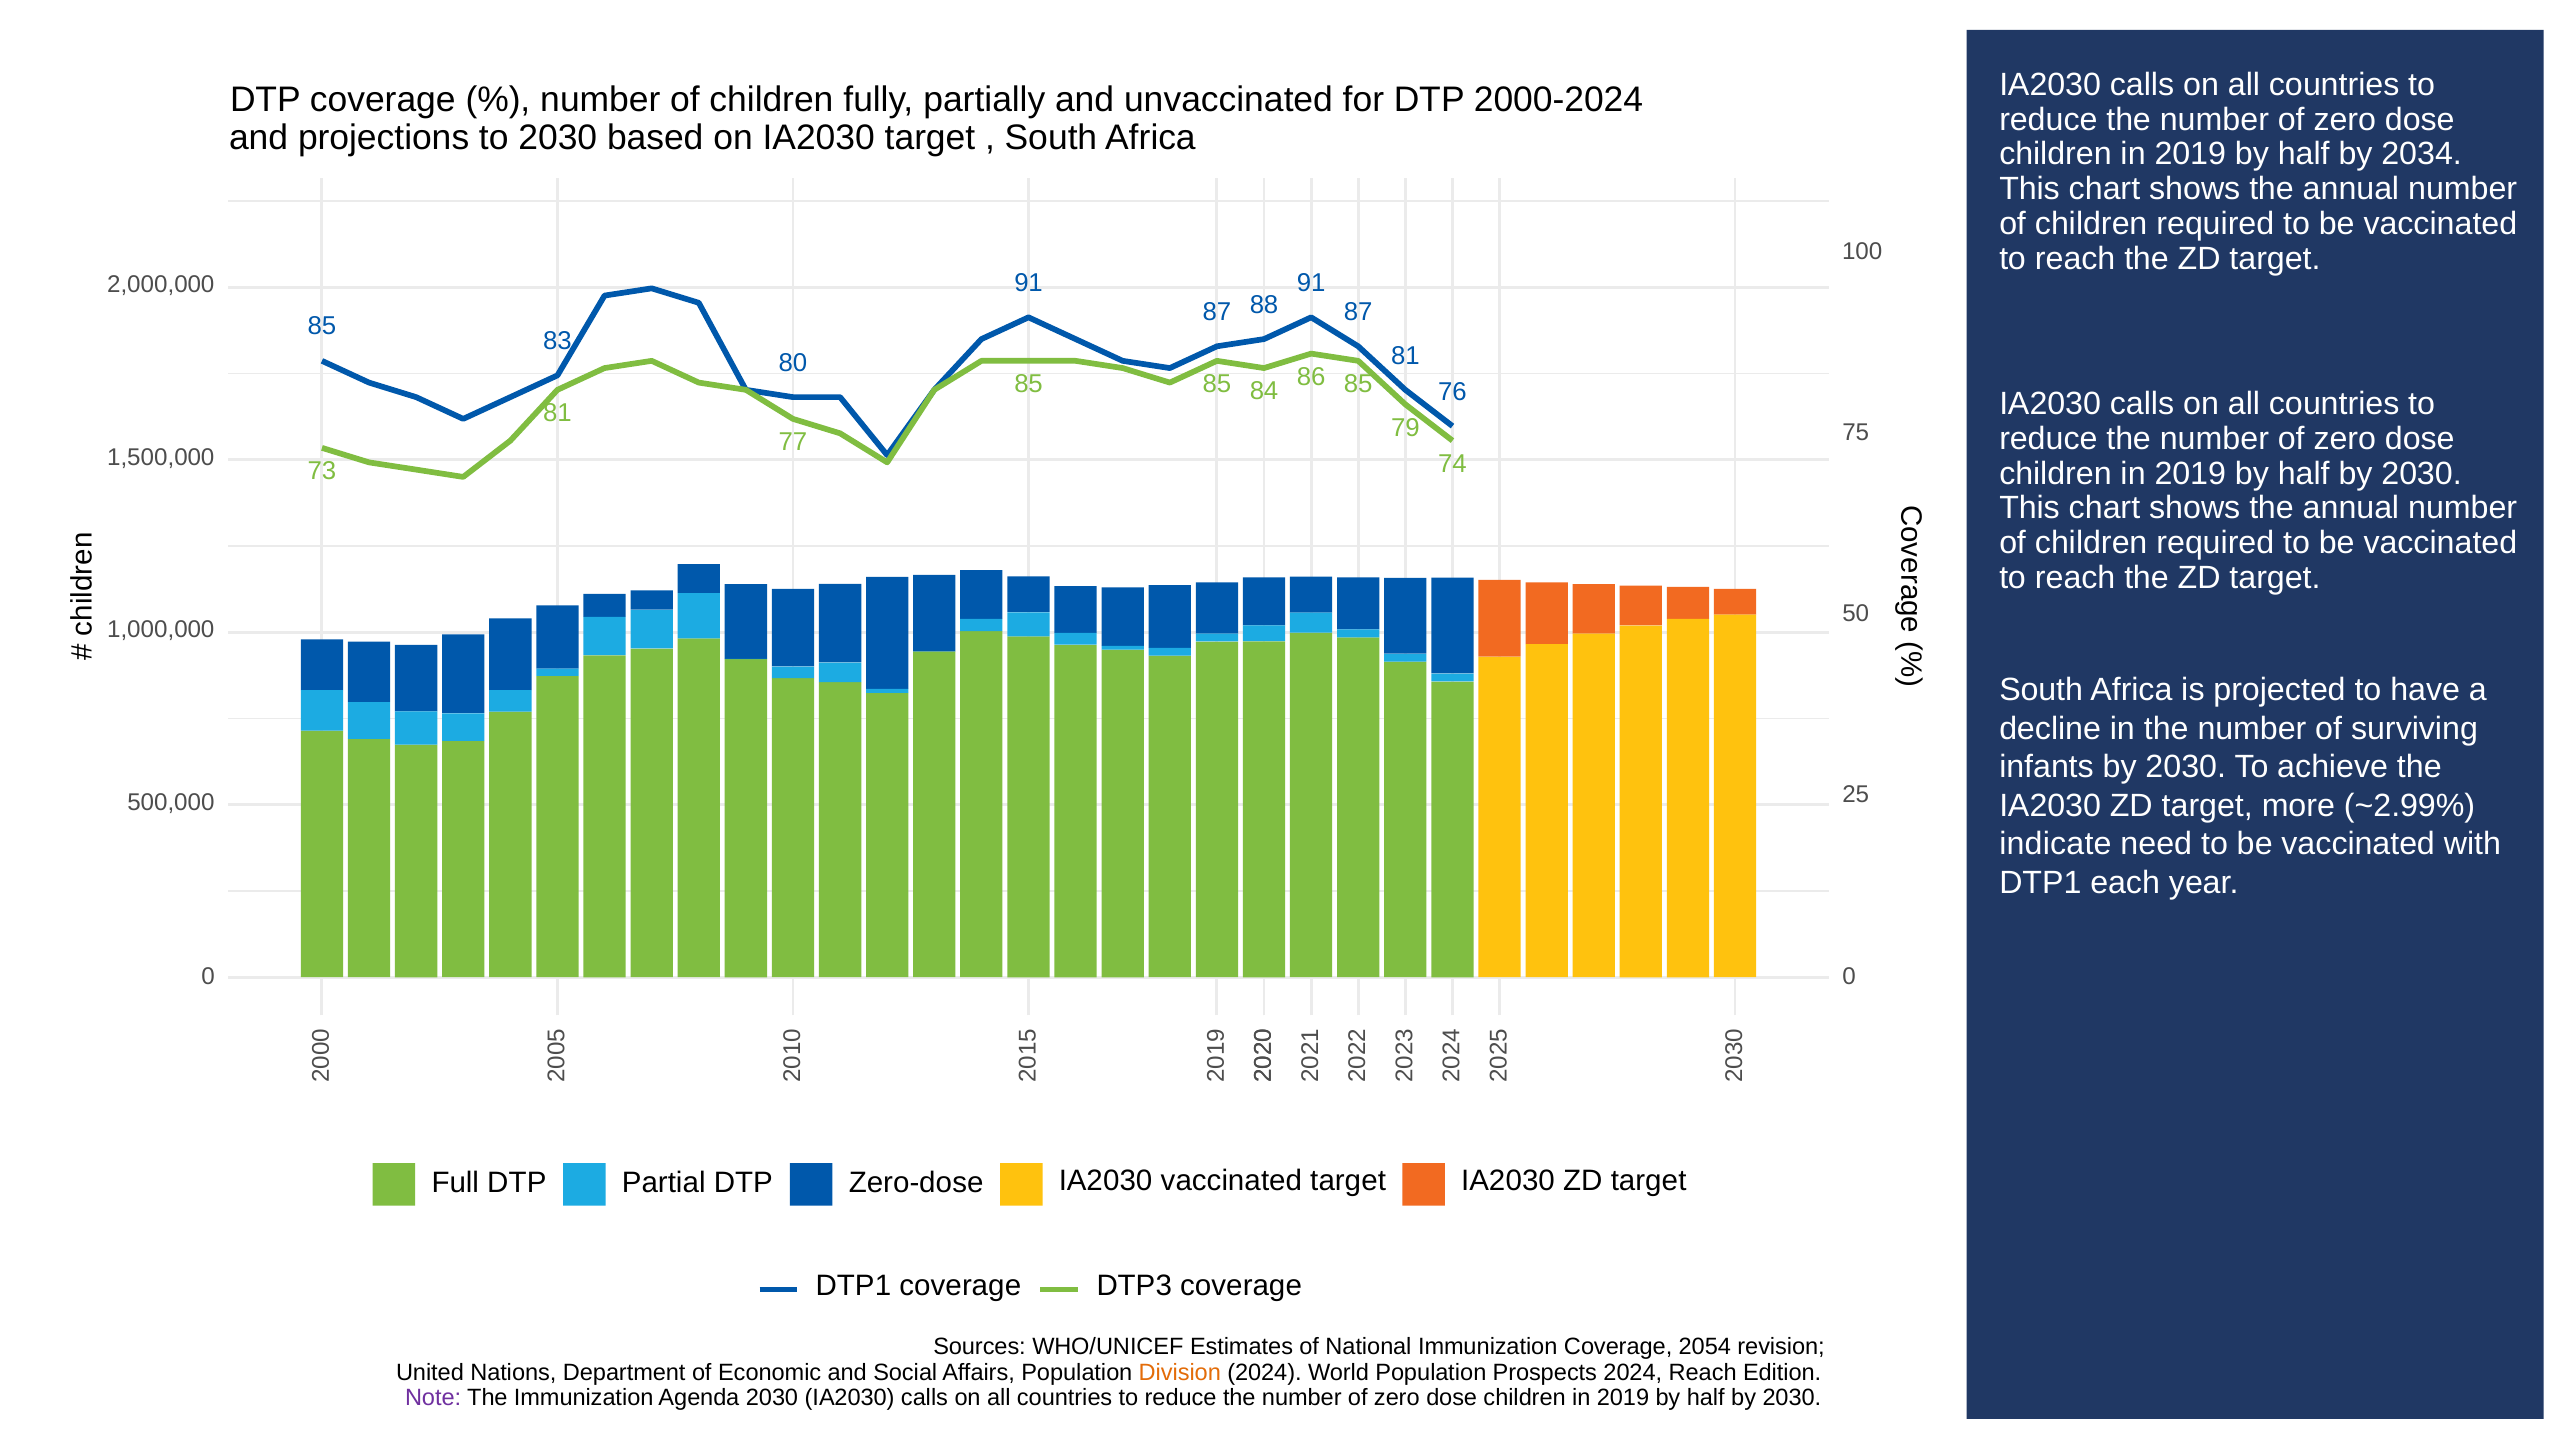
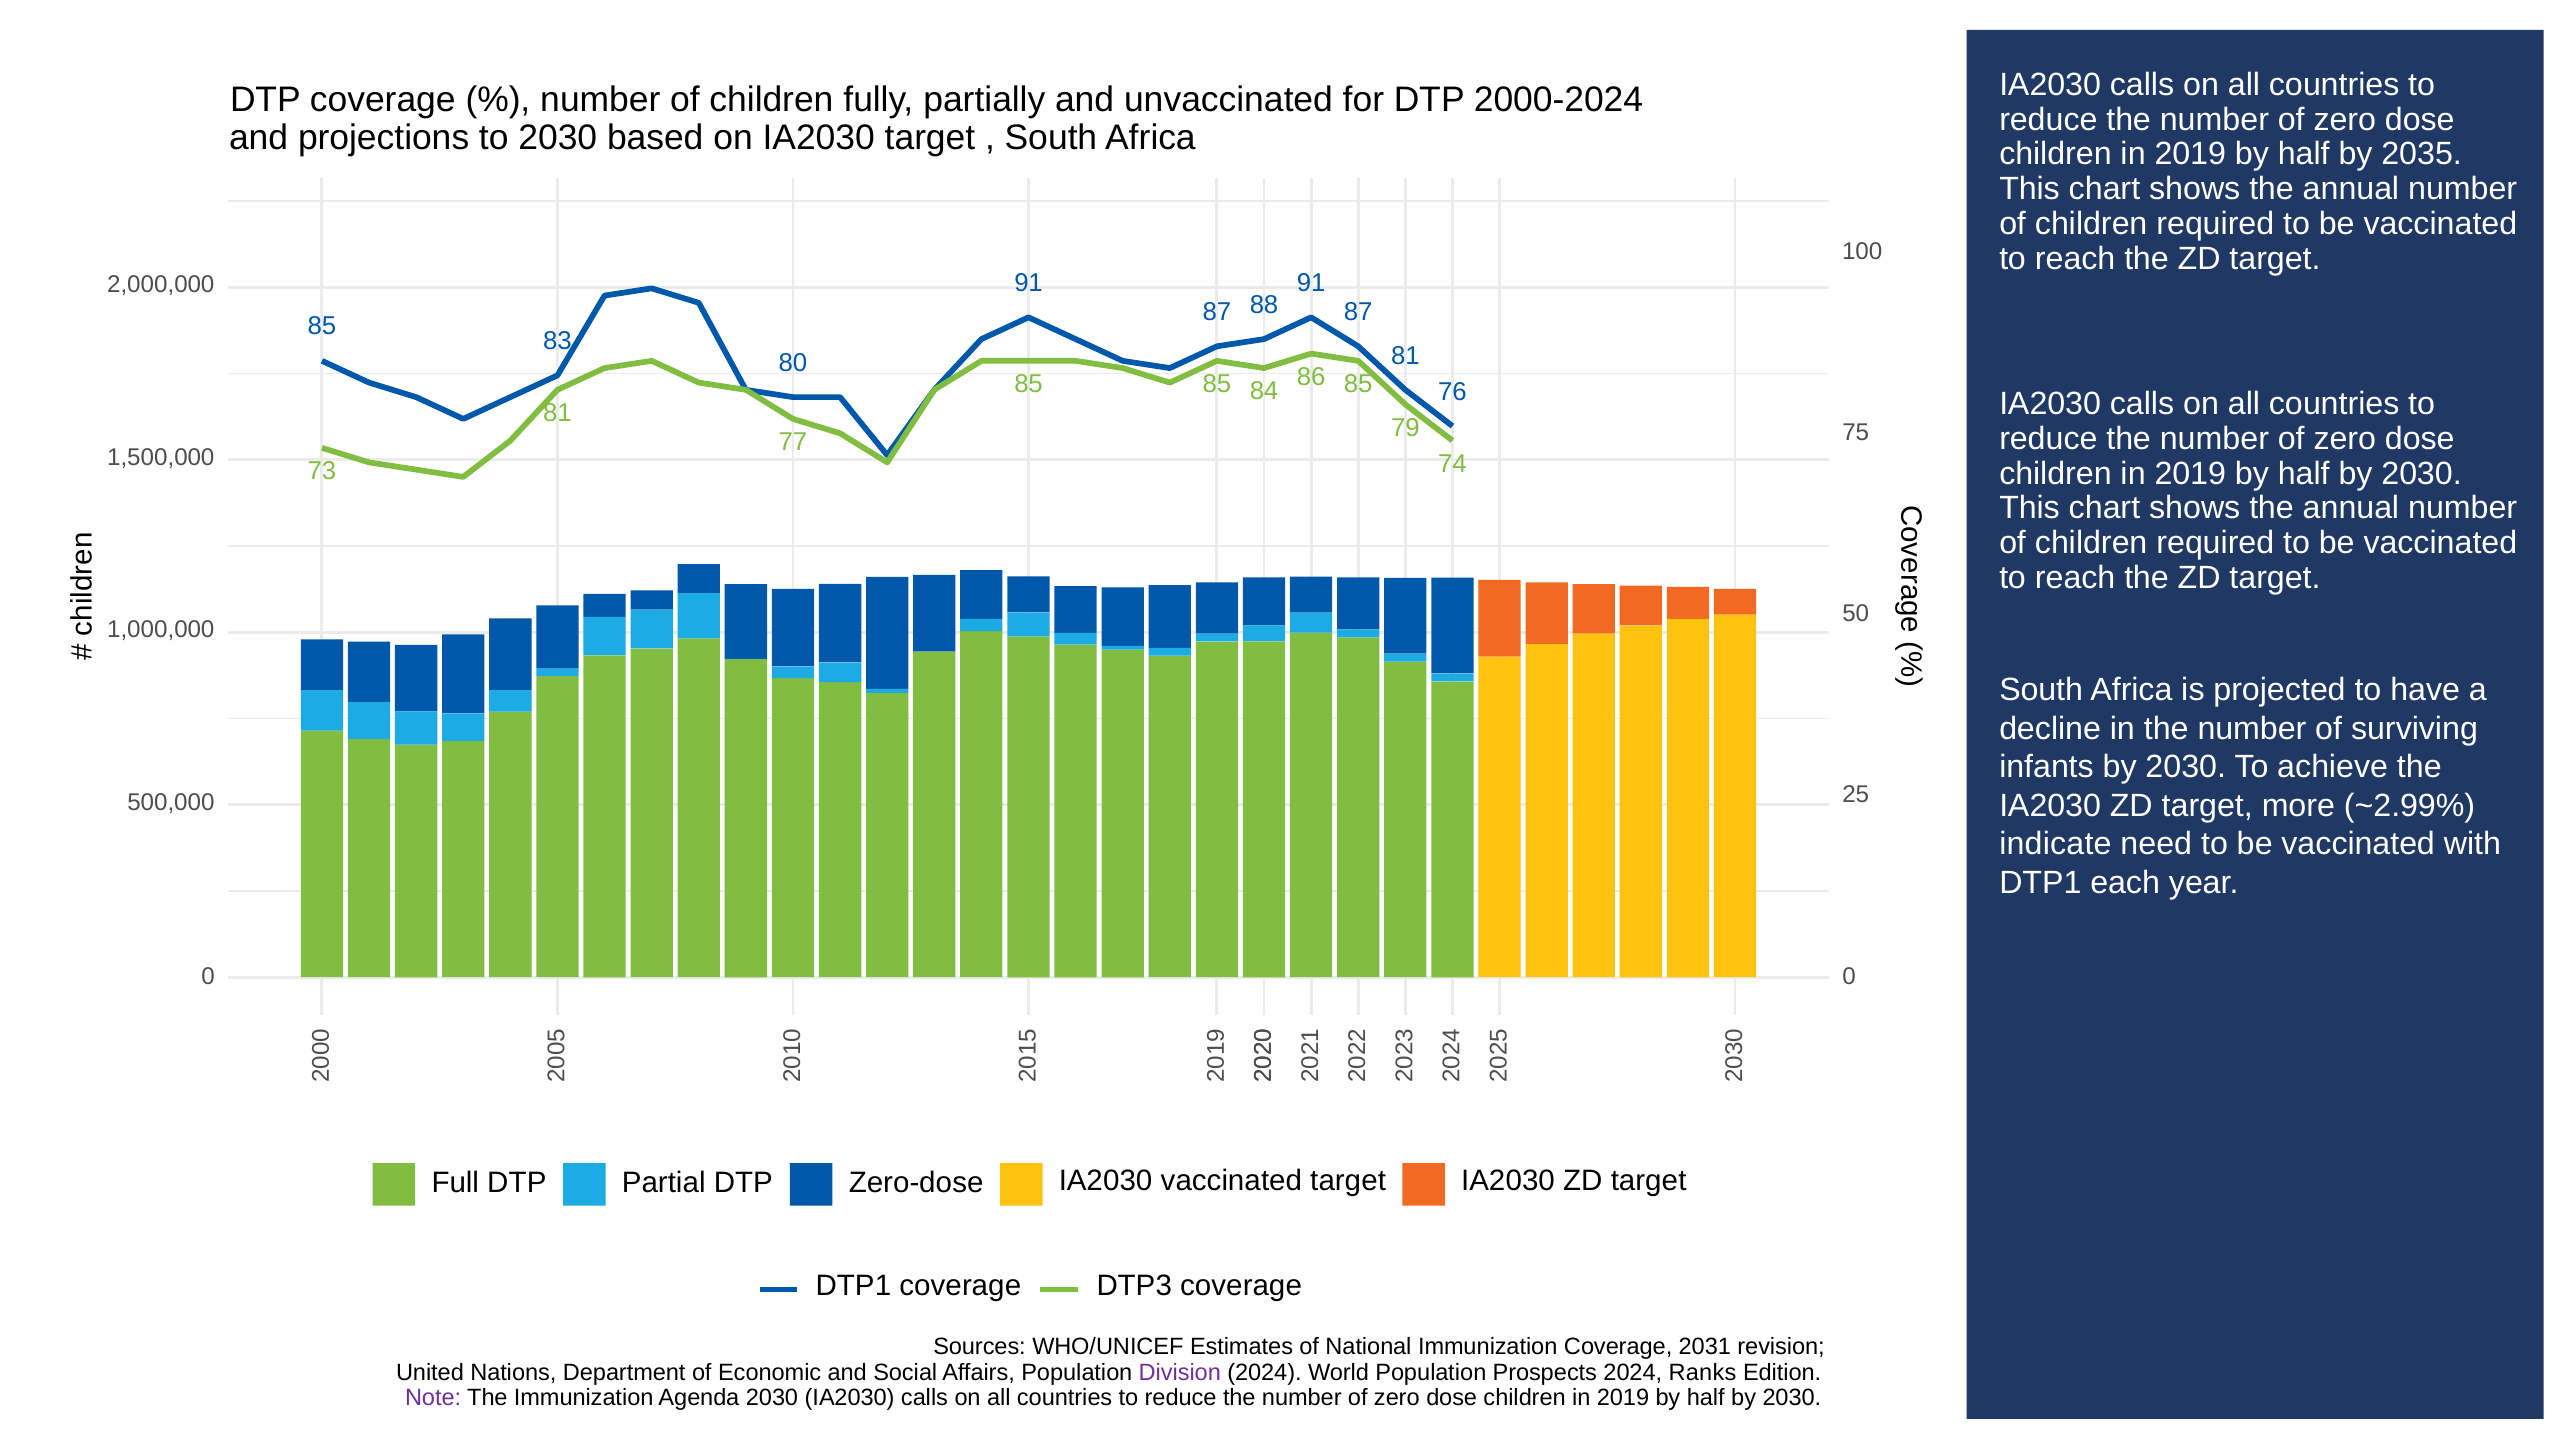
2034: 2034 -> 2035 (2422, 154)
2054: 2054 -> 2031 (1705, 1347)
Division colour: orange -> purple (1180, 1373)
2024 Reach: Reach -> Ranks (1702, 1373)
